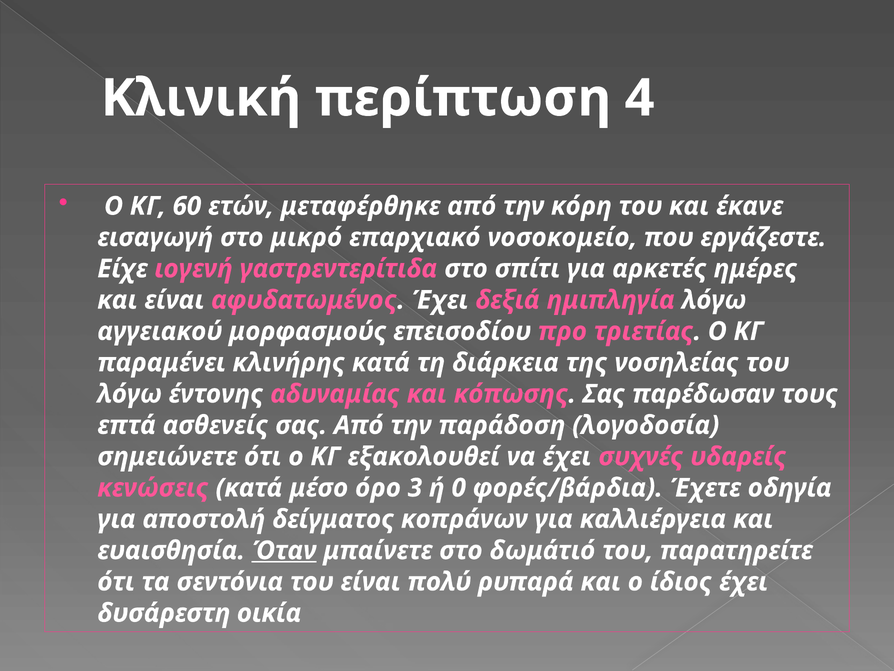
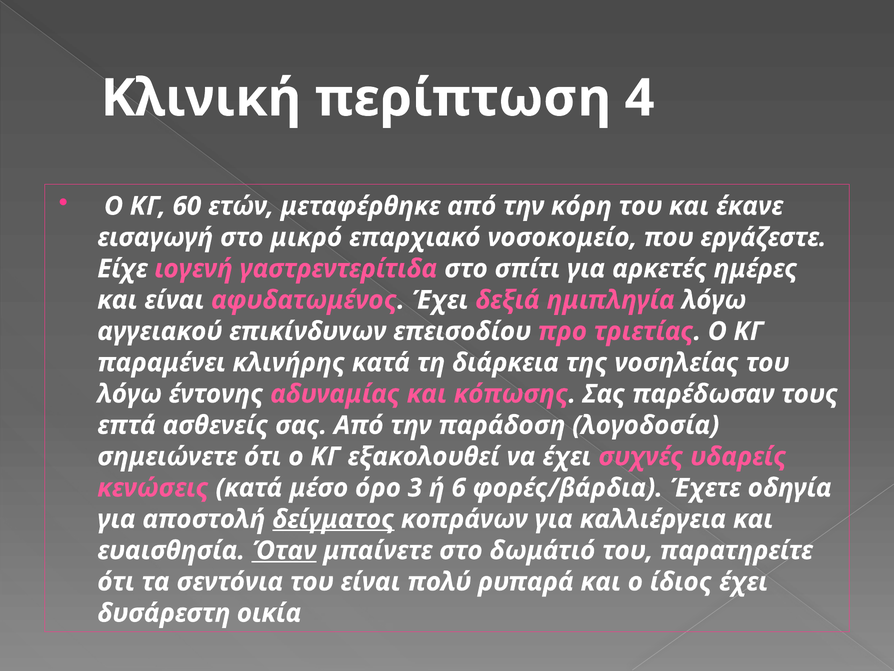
μορφασμούς: μορφασμούς -> επικίνδυνων (308, 331)
0: 0 -> 6 (459, 488)
δείγματος underline: none -> present (333, 519)
